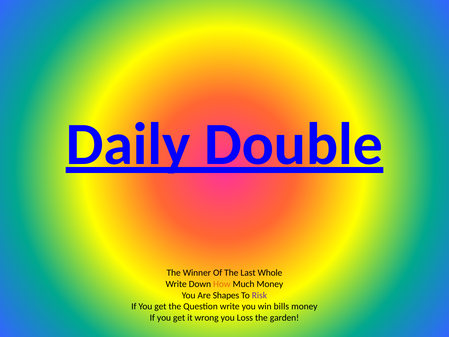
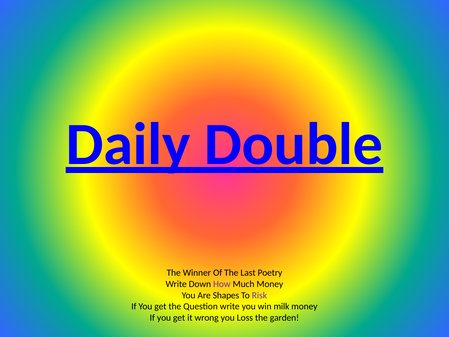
Whole: Whole -> Poetry (270, 273)
How colour: orange -> purple (222, 284)
bills: bills -> milk (281, 306)
